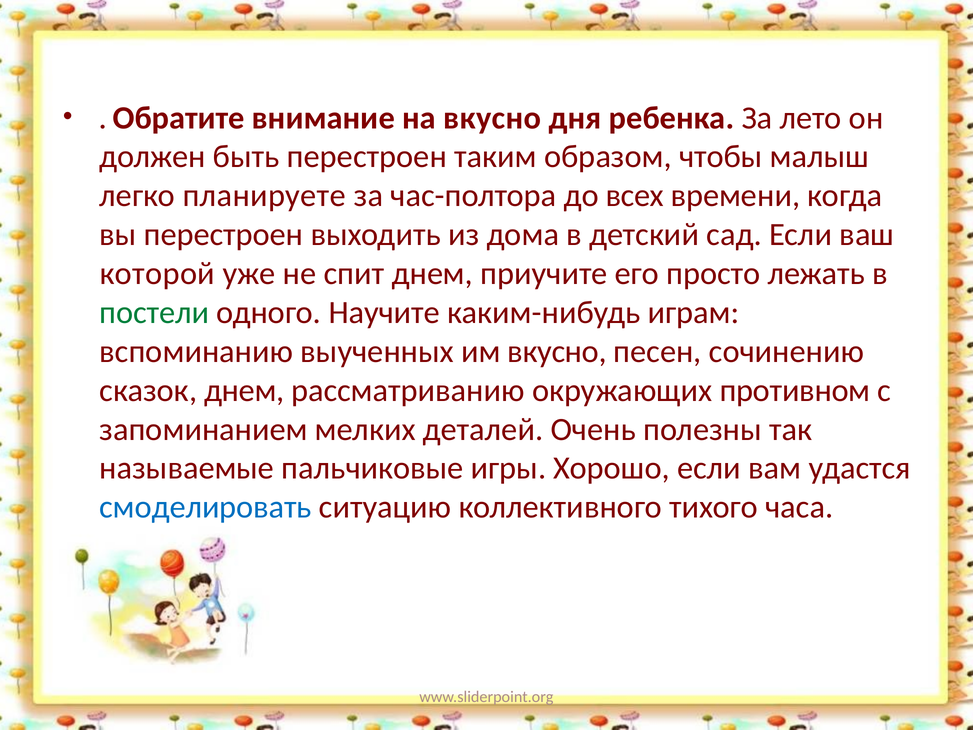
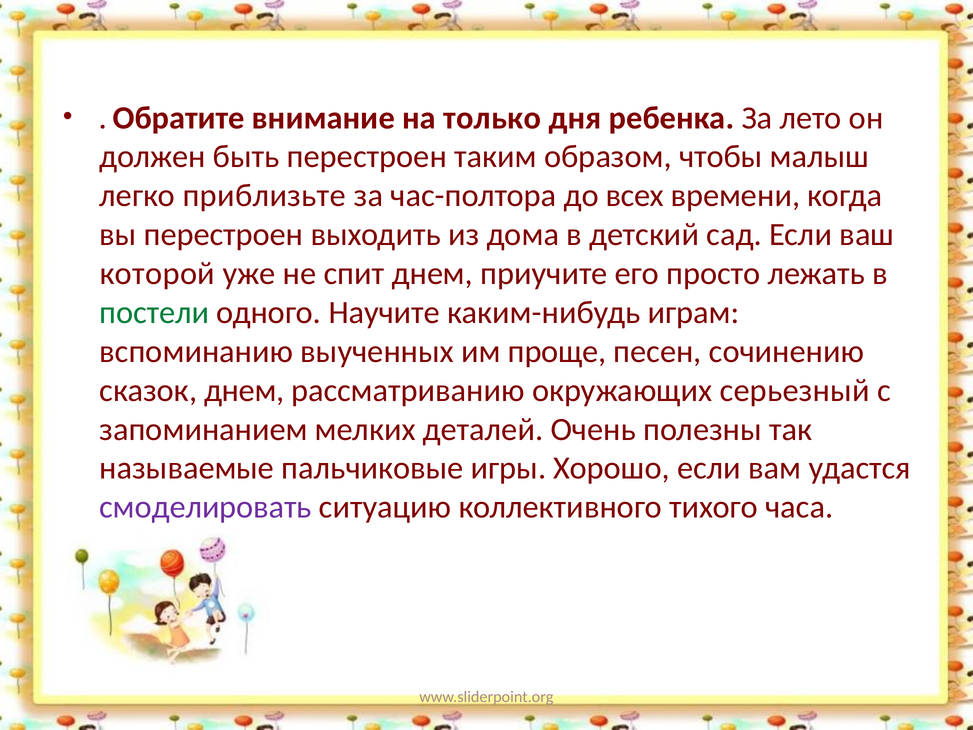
на вкусно: вкусно -> только (492, 118)
планируете: планируете -> приблизьте (264, 196)
им вкусно: вкусно -> проще (557, 351)
противном: противном -> серьезный (795, 390)
смоделировать colour: blue -> purple (206, 507)
